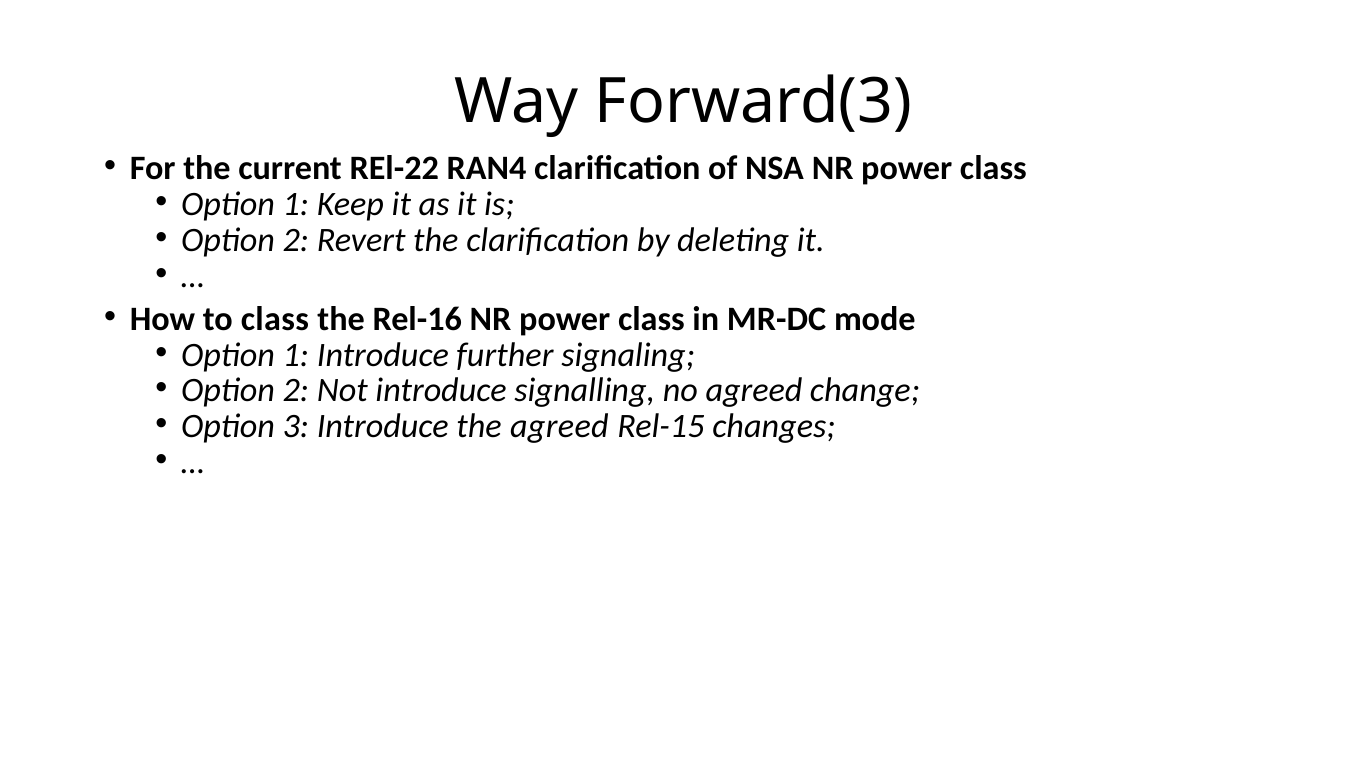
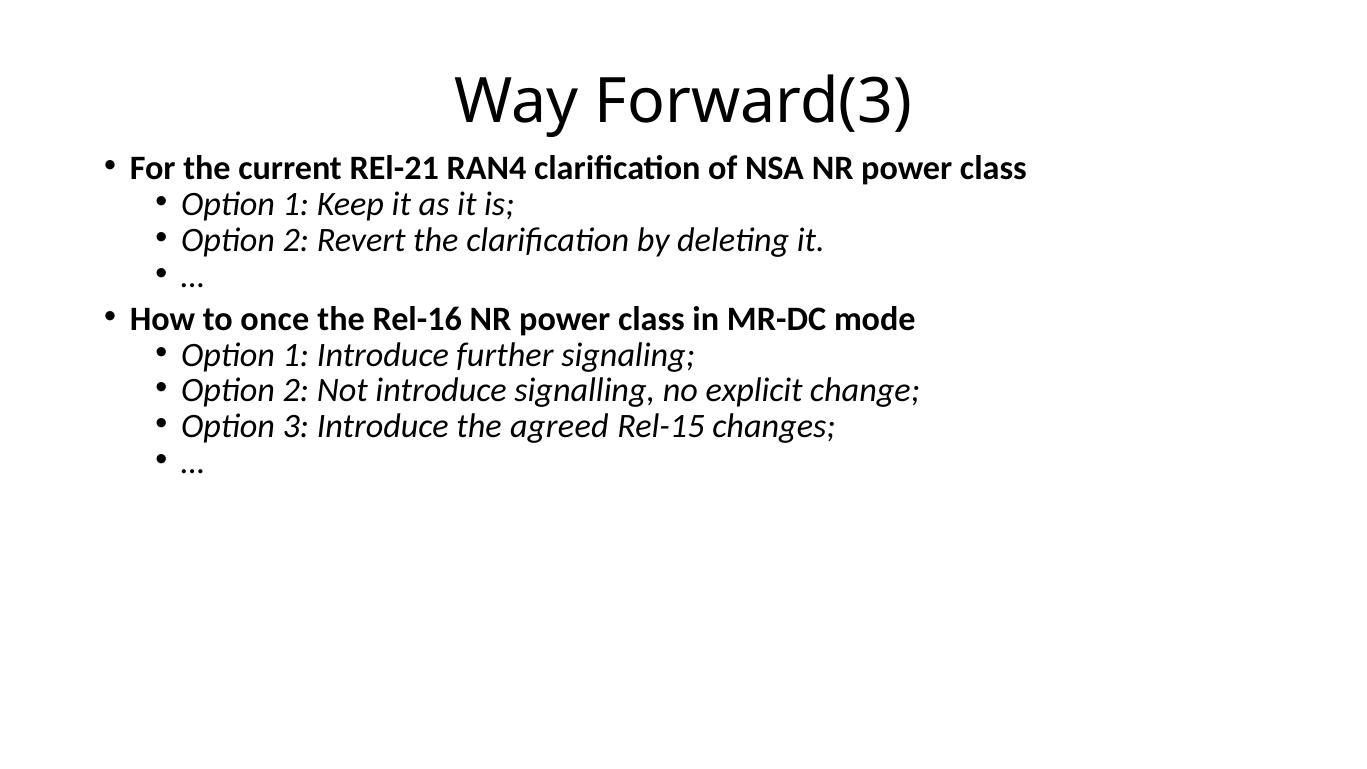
REl-22: REl-22 -> REl-21 (394, 169)
to class: class -> once (275, 319)
no agreed: agreed -> explicit (754, 391)
